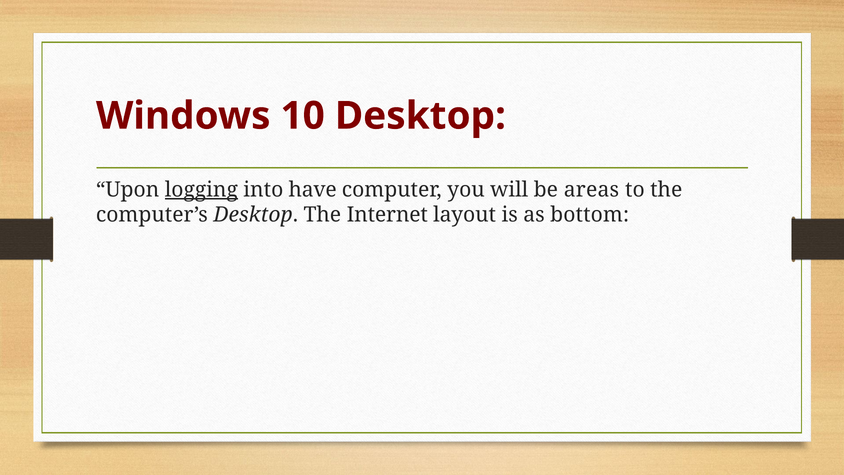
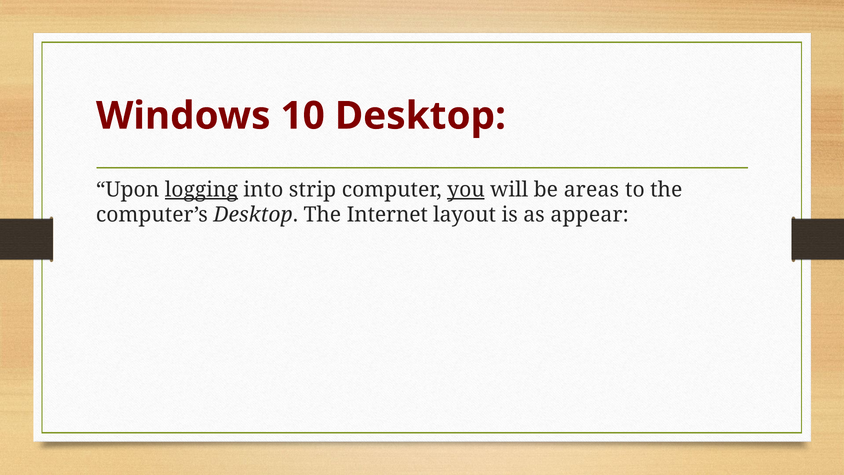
have: have -> strip (312, 190)
you underline: none -> present (466, 190)
bottom: bottom -> appear (590, 215)
